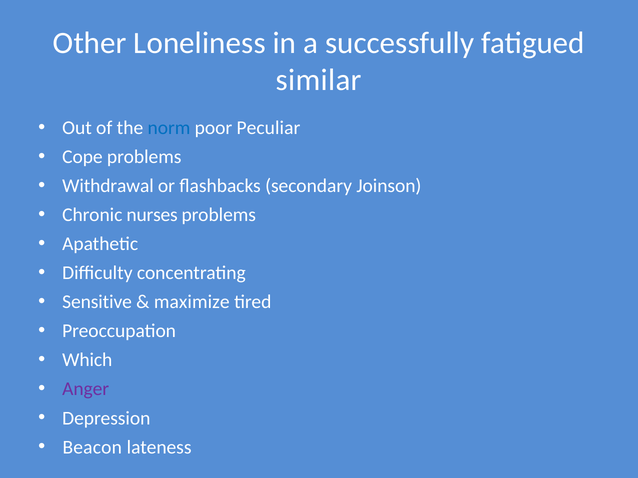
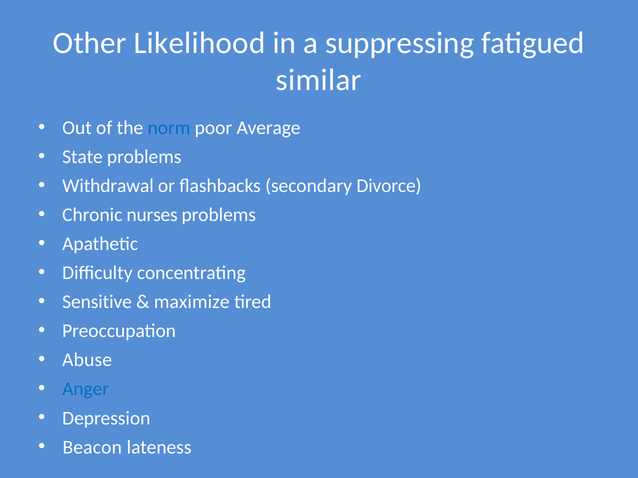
Loneliness: Loneliness -> Likelihood (199, 43)
successfully: successfully -> suppressing (400, 43)
Peculiar: Peculiar -> Average (269, 128)
Cope: Cope -> State (82, 157)
Joinson: Joinson -> Divorce (389, 186)
Which: Which -> Abuse (87, 360)
Anger colour: purple -> blue (86, 389)
